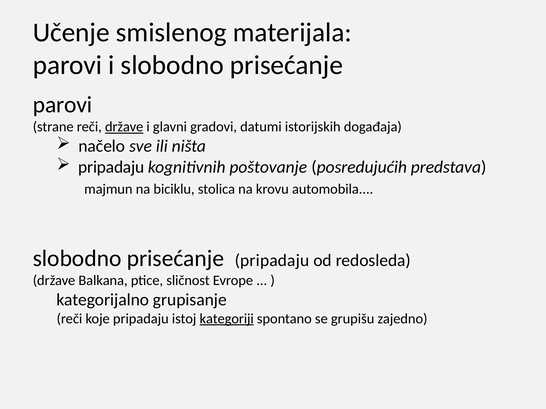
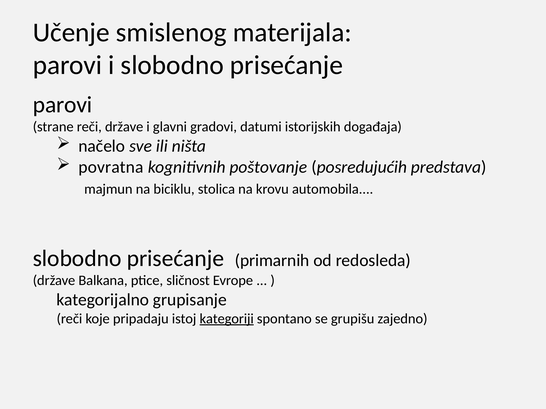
države underline: present -> none (124, 127)
pripadaju: pripadaju -> povratna (111, 167)
prisećanje pripadaju: pripadaju -> primarnih (272, 261)
